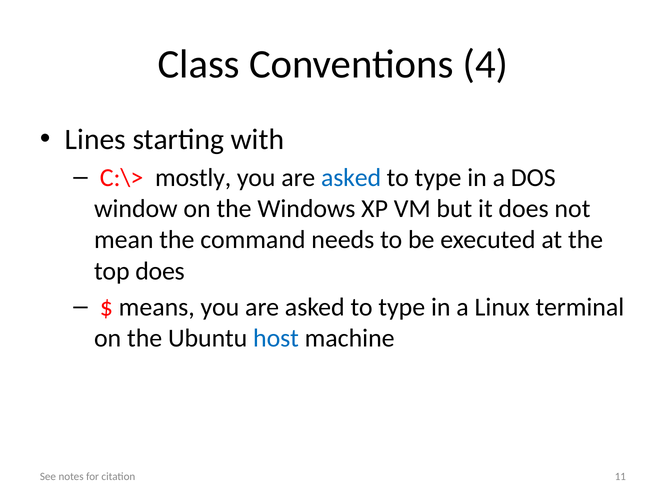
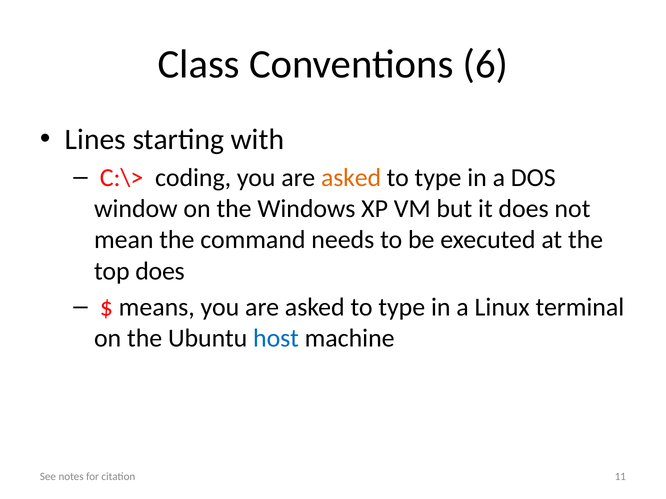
4: 4 -> 6 (485, 64)
mostly: mostly -> coding (193, 178)
asked colour: blue -> orange (351, 178)
